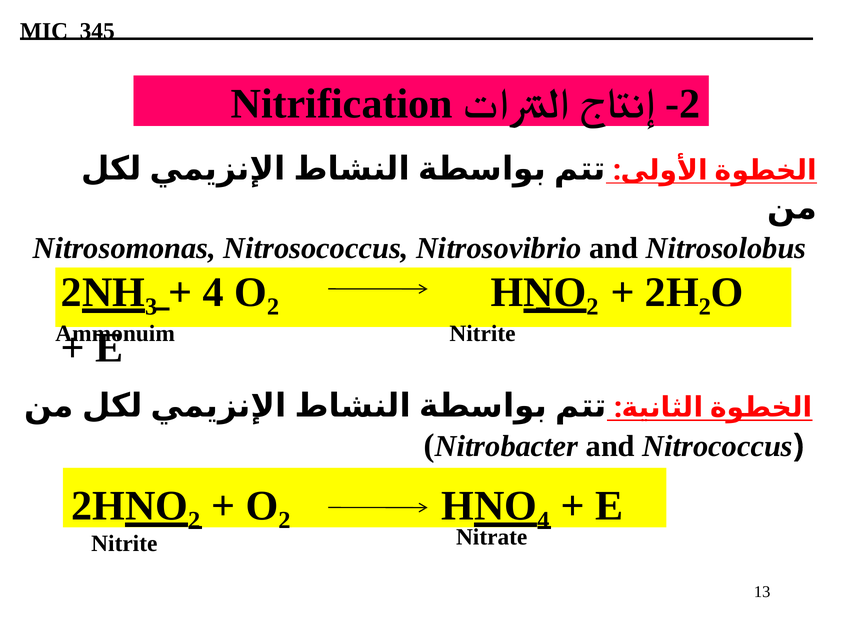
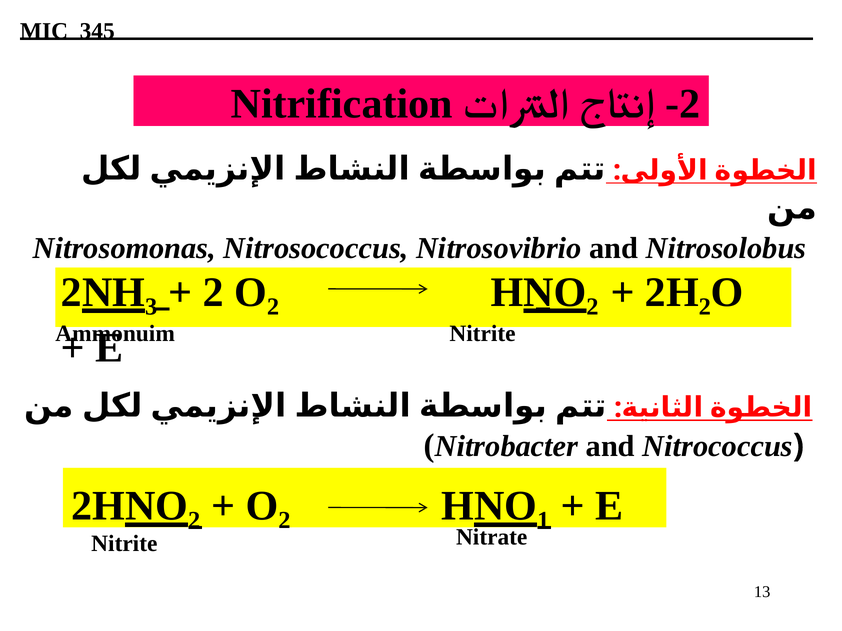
4: 4 -> 2 (213, 293)
4: 4 -> 1 (543, 521)
